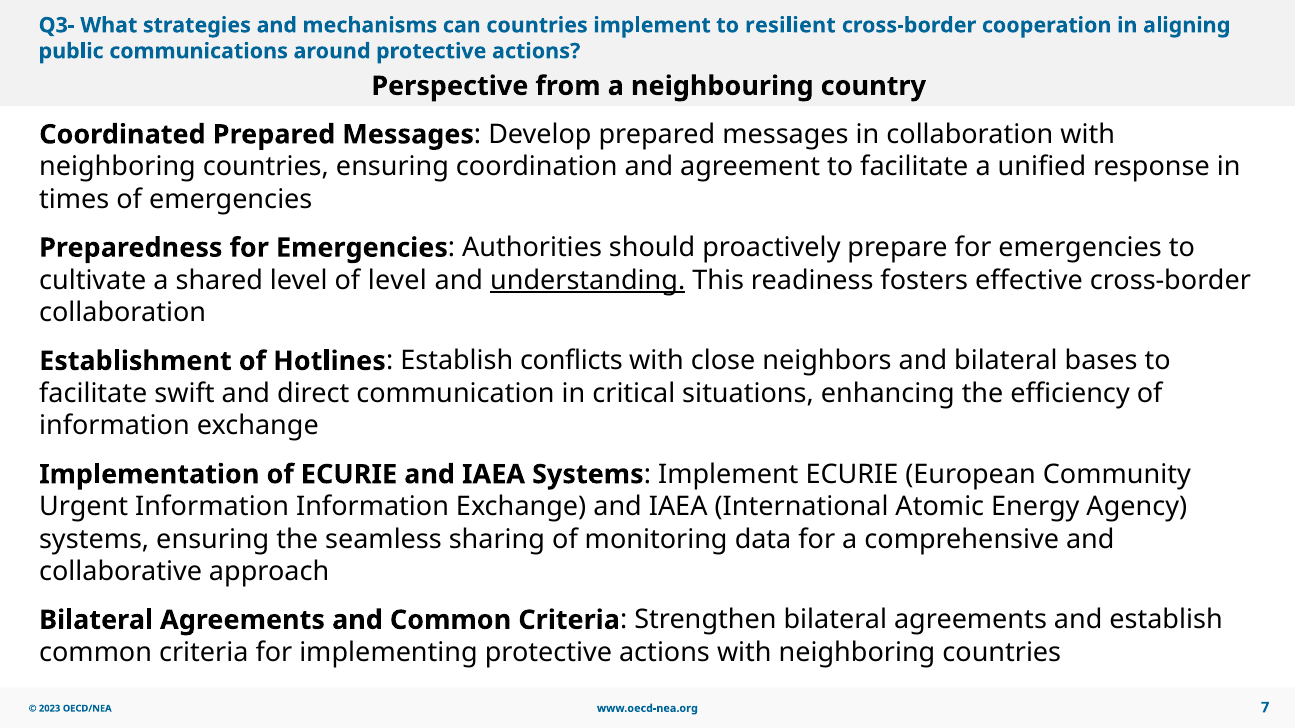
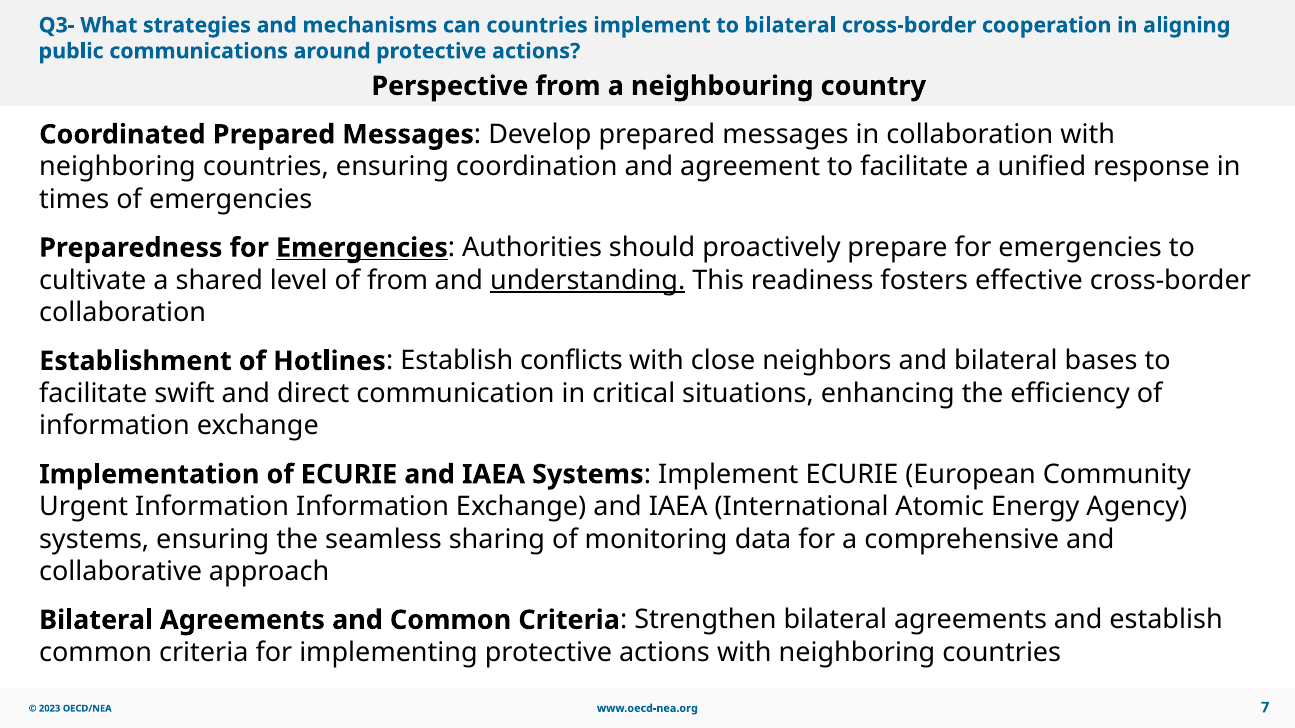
to resilient: resilient -> bilateral (790, 25)
Emergencies underline: none -> present (362, 248)
of level: level -> from (398, 280)
